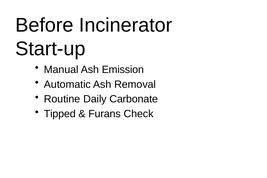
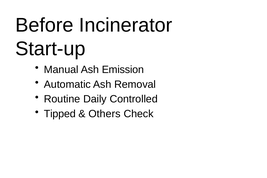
Carbonate: Carbonate -> Controlled (134, 99)
Furans: Furans -> Others (105, 114)
